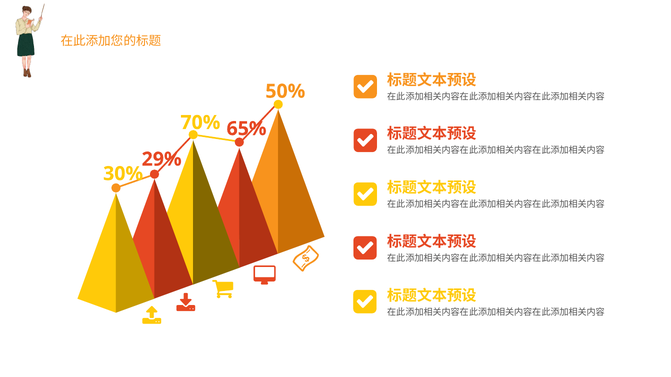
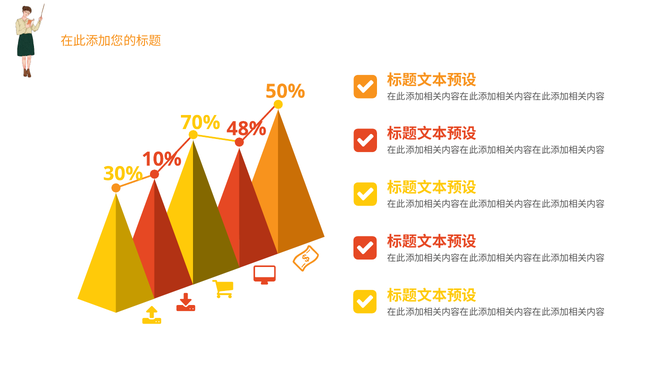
65%: 65% -> 48% (247, 129)
29%: 29% -> 10% (162, 159)
